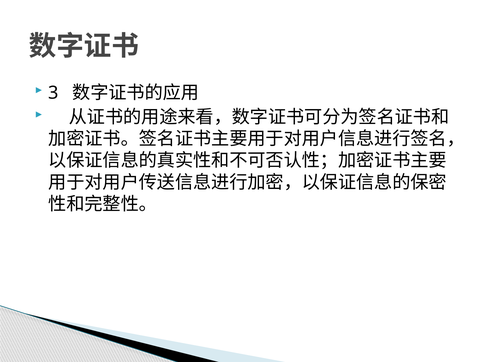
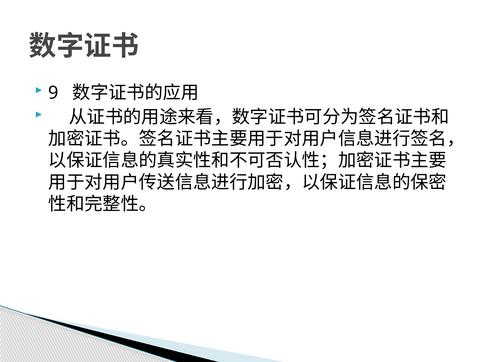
3: 3 -> 9 (53, 93)
